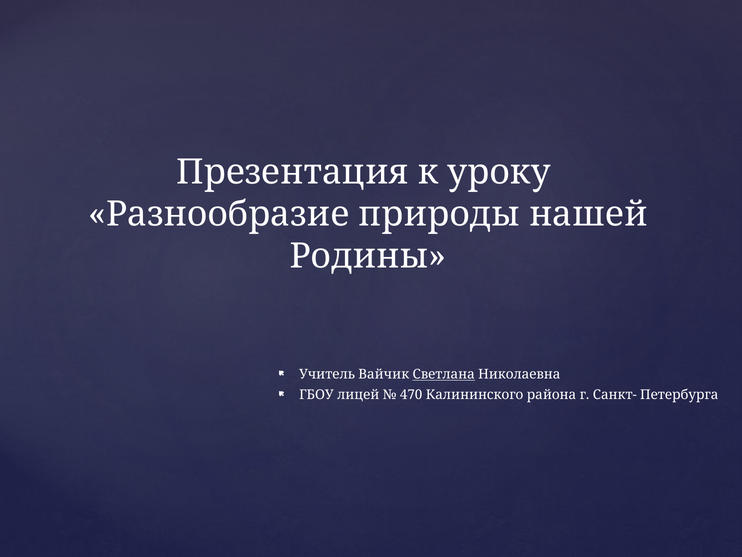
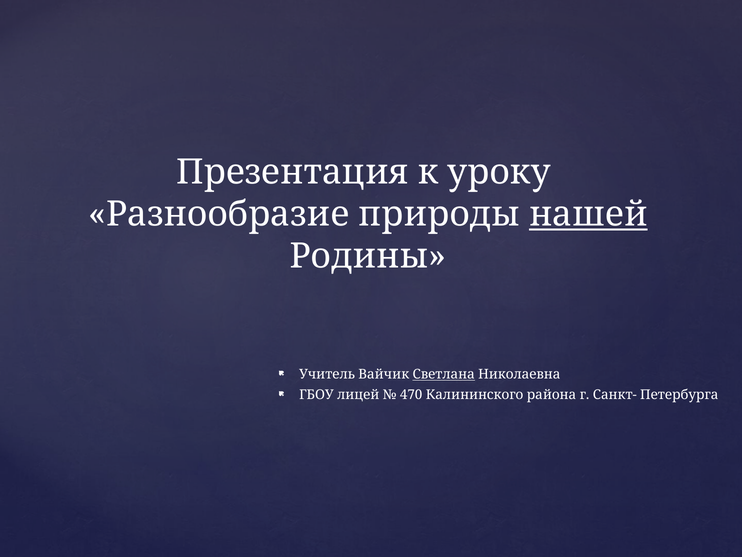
нашей underline: none -> present (588, 214)
